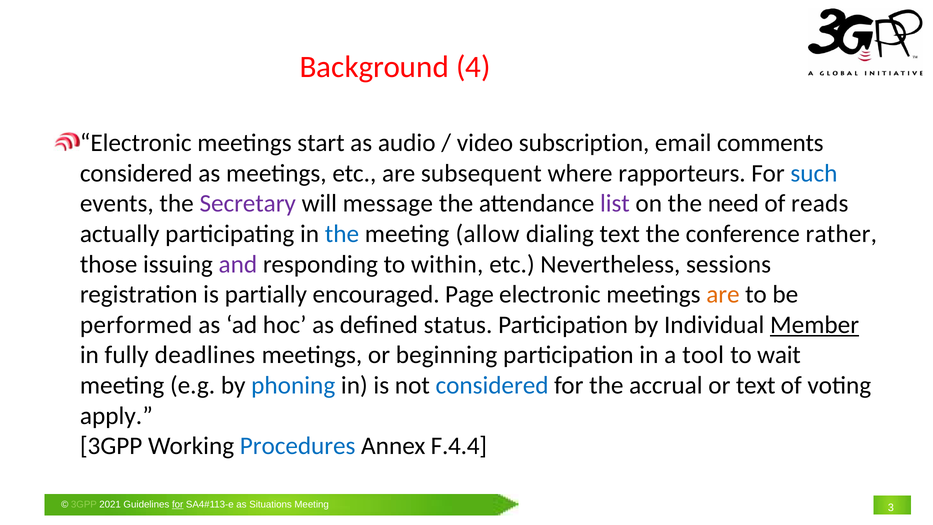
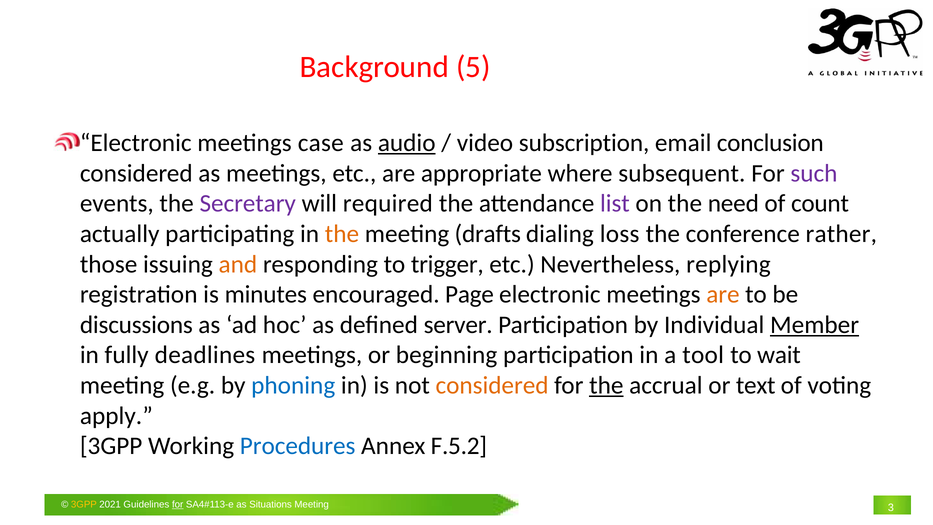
4: 4 -> 5 (473, 67)
start: start -> case (321, 143)
audio underline: none -> present (407, 143)
comments: comments -> conclusion (770, 143)
subsequent: subsequent -> appropriate (481, 173)
rapporteurs: rapporteurs -> subsequent (682, 173)
such colour: blue -> purple (814, 173)
message: message -> required (388, 203)
reads: reads -> count (820, 203)
the colour: blue -> orange (342, 234)
allow: allow -> drafts (488, 234)
dialing text: text -> loss (620, 234)
and colour: purple -> orange (238, 264)
within: within -> trigger (447, 264)
sessions: sessions -> replying (728, 264)
partially: partially -> minutes (266, 294)
performed: performed -> discussions (136, 325)
status: status -> server (458, 325)
considered colour: blue -> orange (492, 385)
the underline: none -> present (606, 385)
F.4.4: F.4.4 -> F.5.2 (459, 446)
3GPP colour: light green -> yellow (84, 504)
